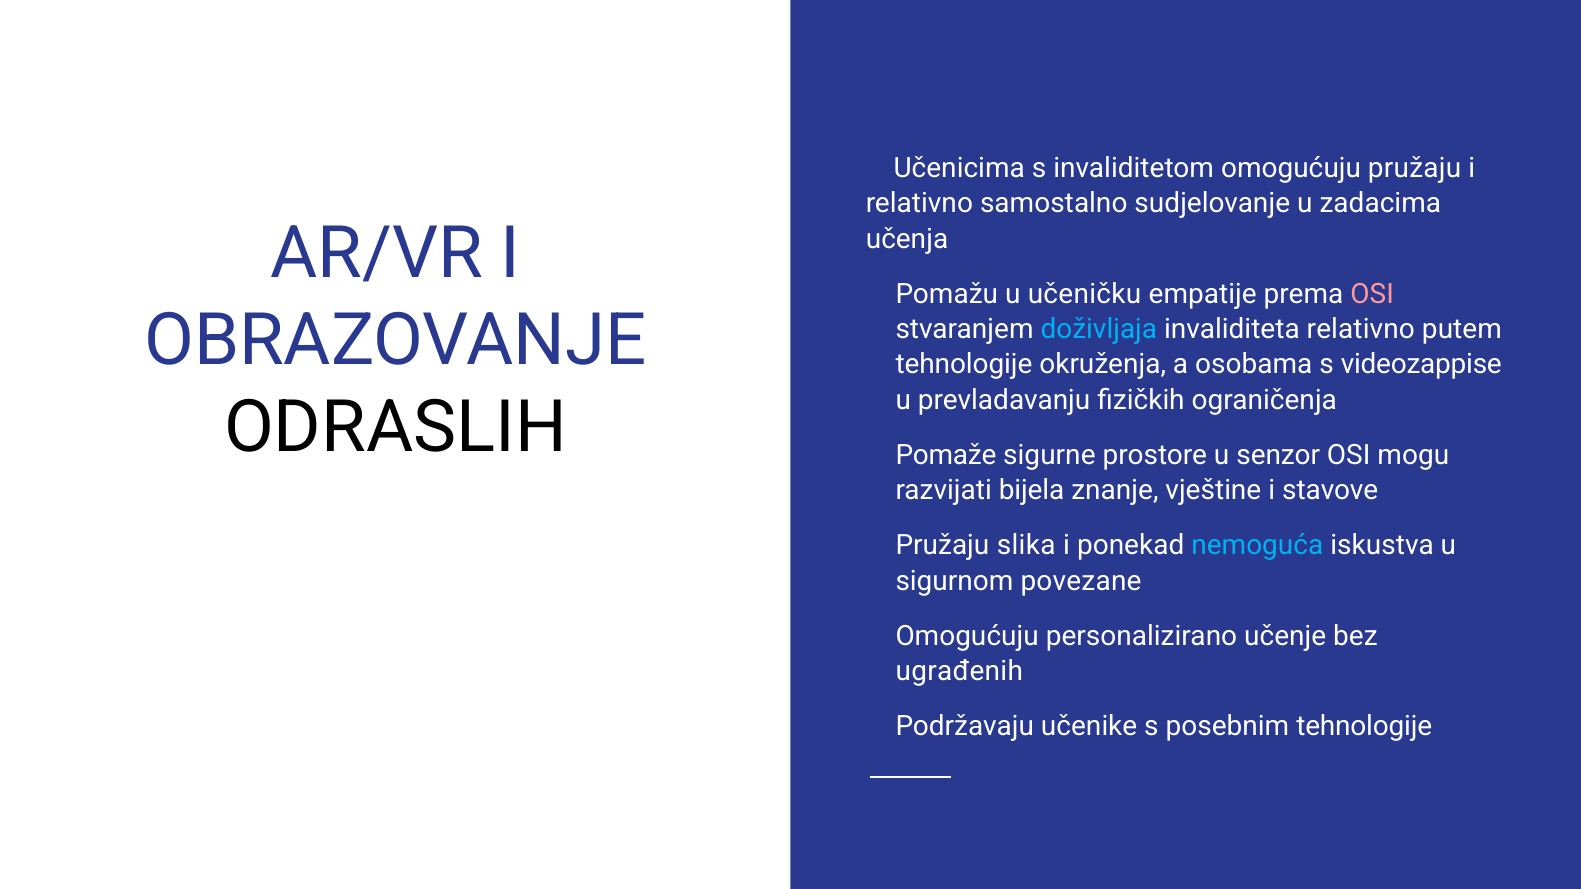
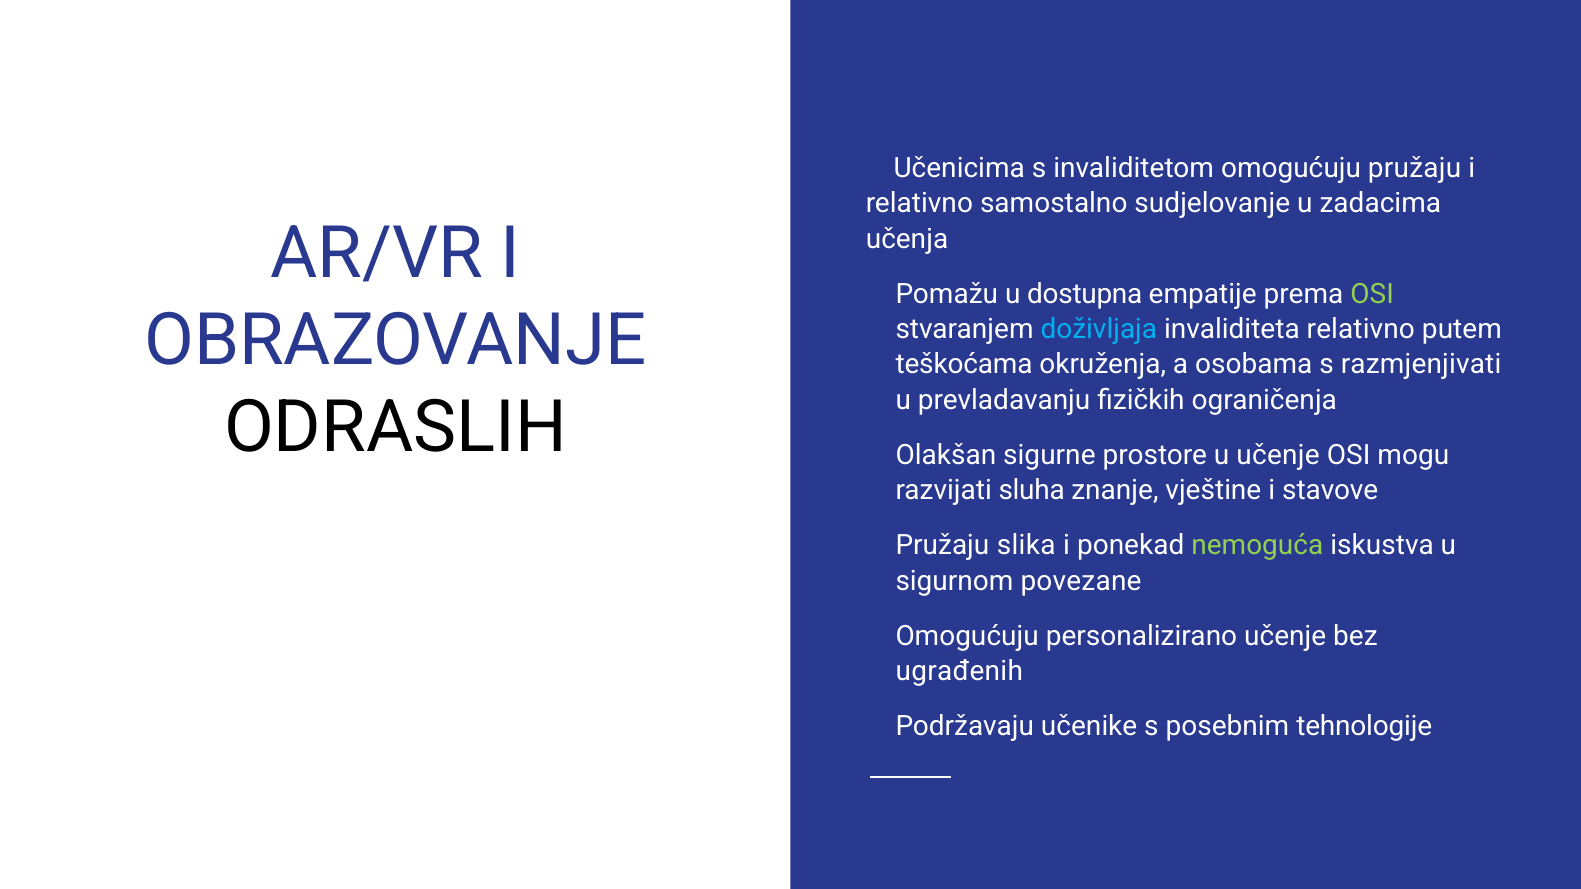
učeničku: učeničku -> dostupna (1085, 294)
OSI colour: pink -> light green (1372, 294)
tehnologije: tehnologije -> teškoćama (964, 365)
videozappise: videozappise -> razmjenjivati (1421, 365)
Pomaže: Pomaže -> Olakšan (946, 455)
u senzor: senzor -> učenje (1278, 455)
bijela: bijela -> sluha (1032, 491)
nemoguća colour: light blue -> light green (1257, 546)
